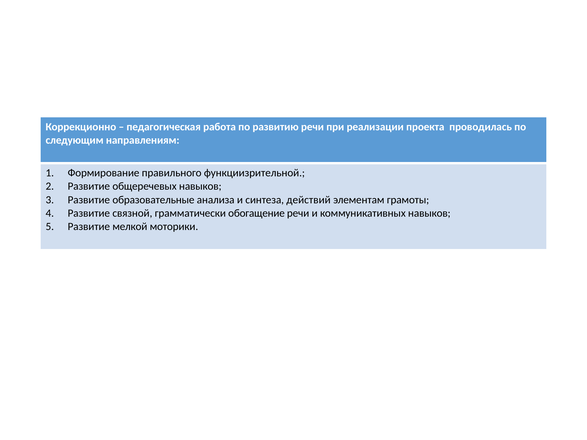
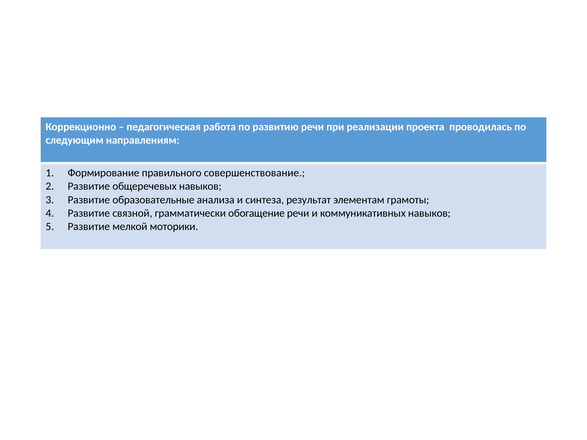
функциизрительной: функциизрительной -> совершенствование (254, 173)
действий: действий -> результат (309, 200)
